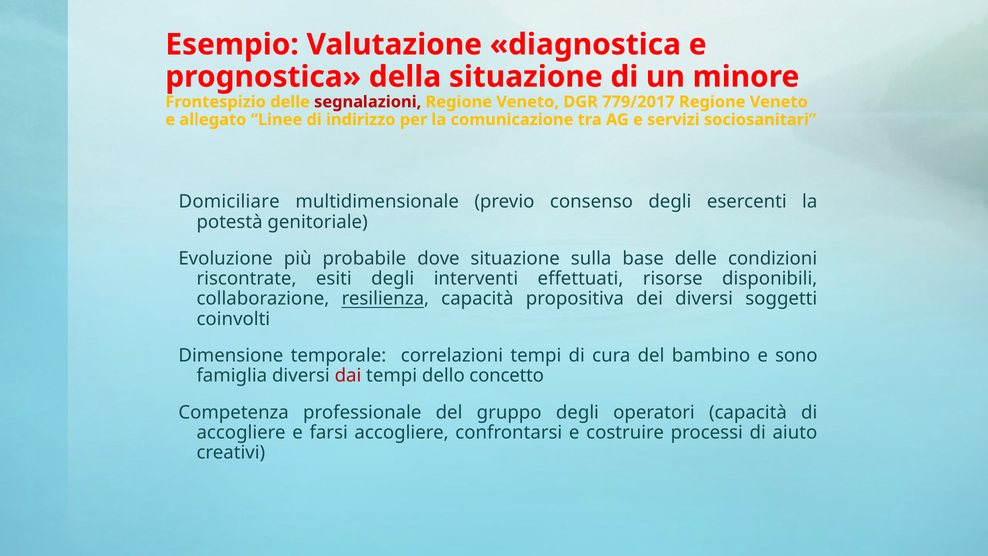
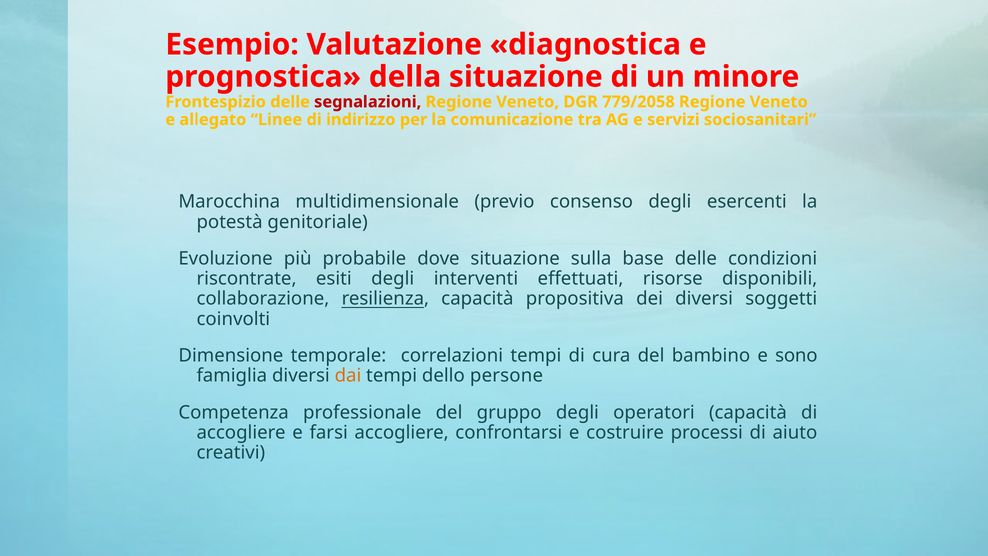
779/2017: 779/2017 -> 779/2058 (638, 102)
Domiciliare: Domiciliare -> Marocchina (229, 202)
dai colour: red -> orange (348, 376)
concetto: concetto -> persone (507, 376)
